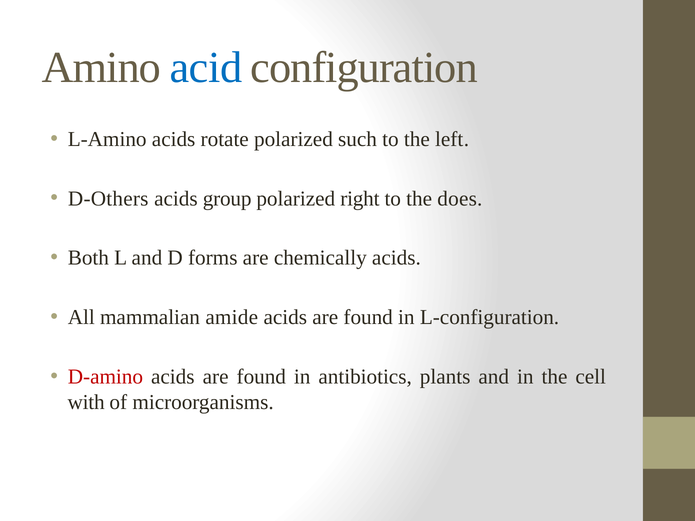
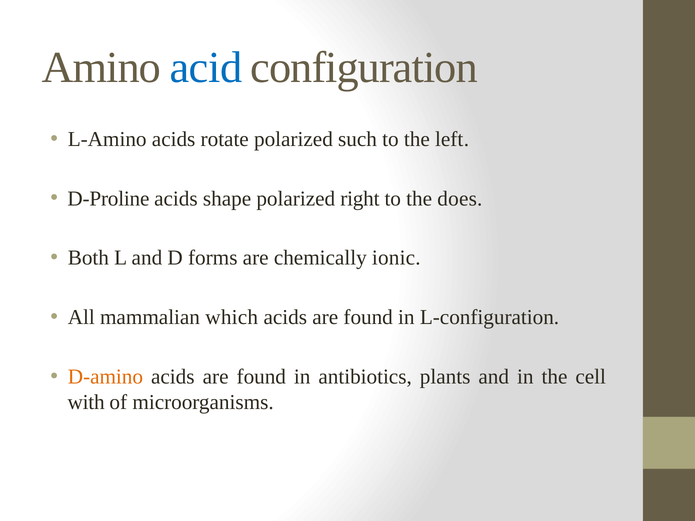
D-Others: D-Others -> D-Proline (108, 199)
group: group -> shape (227, 199)
chemically acids: acids -> ionic (396, 258)
amide: amide -> which (232, 317)
D-amino colour: red -> orange (105, 377)
